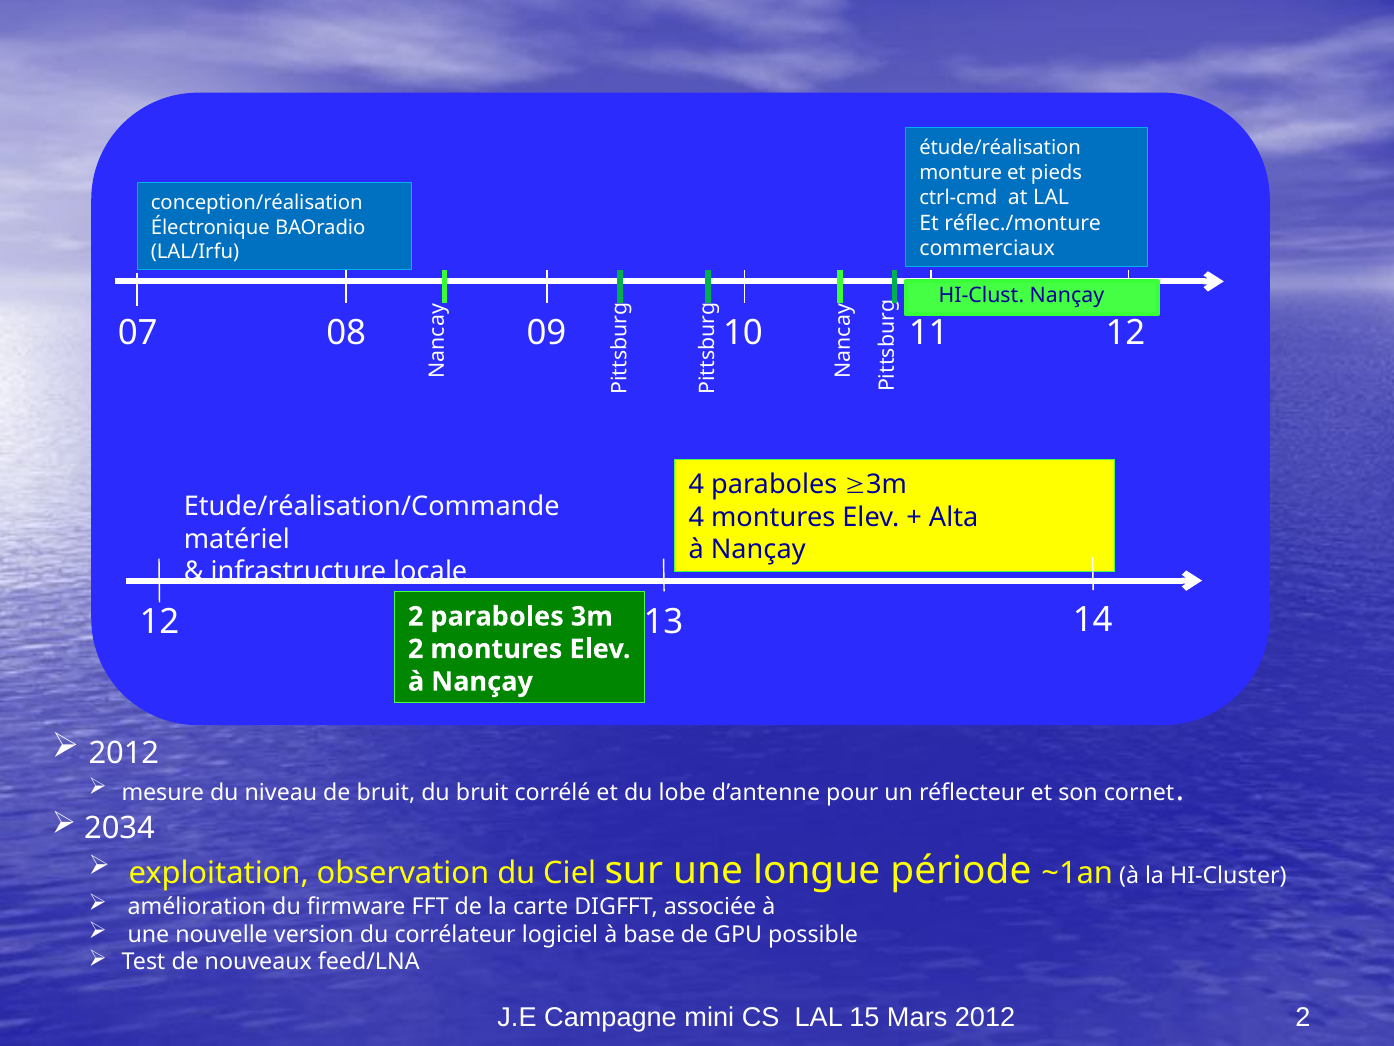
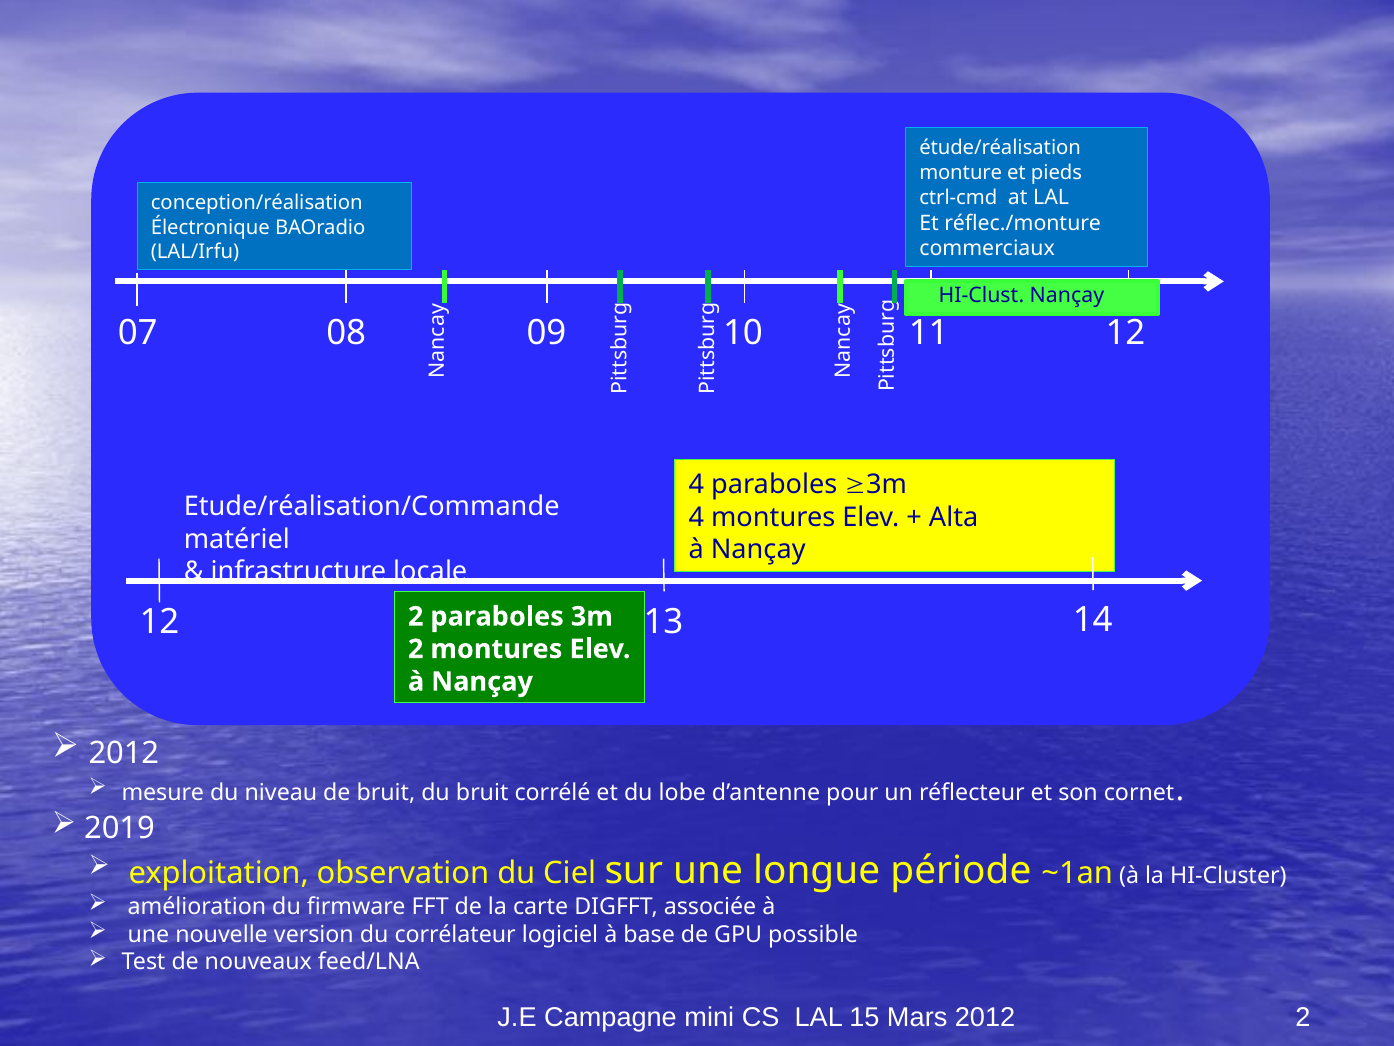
2034: 2034 -> 2019 (120, 828)
